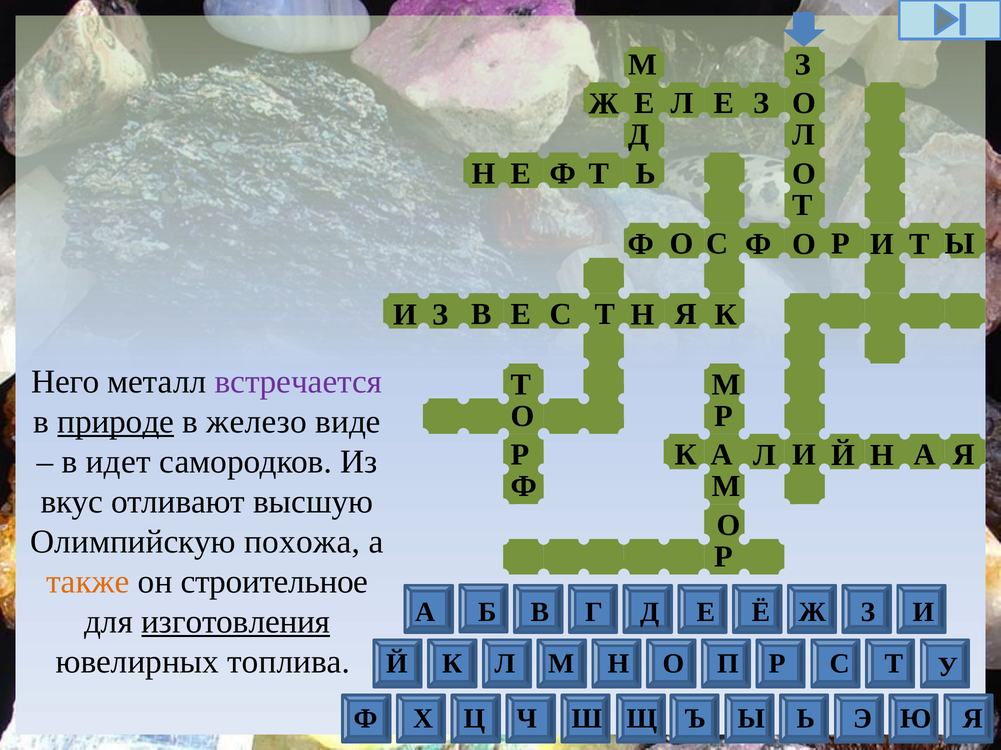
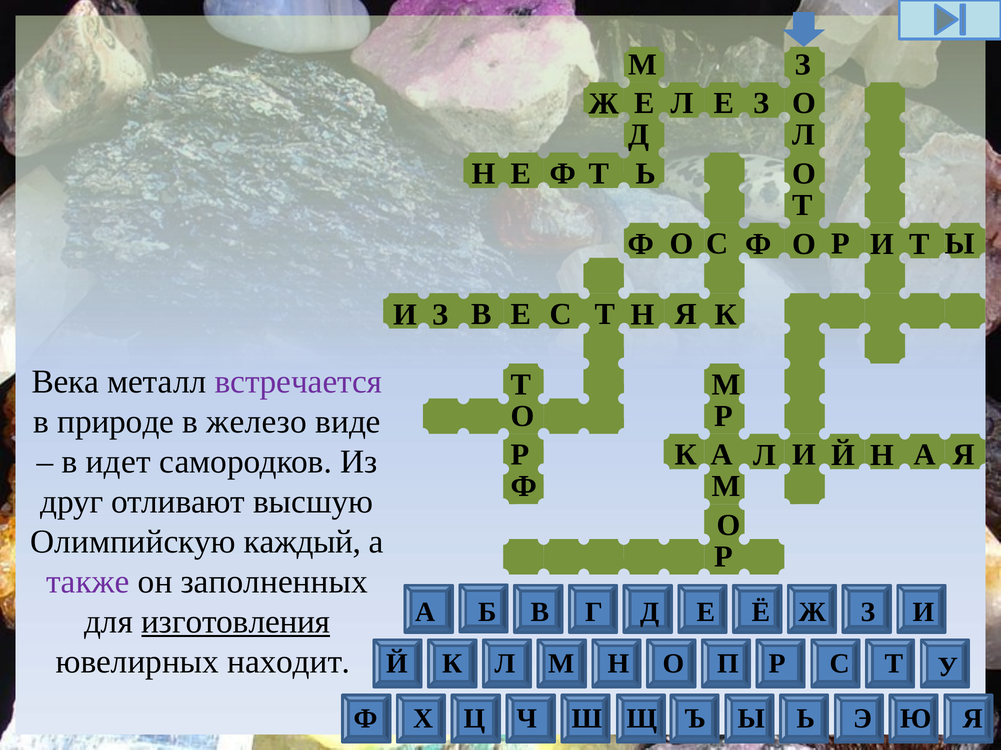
Него: Него -> Века (65, 382)
природе underline: present -> none (116, 422)
вкус: вкус -> друг (72, 502)
похожа: похожа -> каждый (303, 542)
также colour: orange -> purple (88, 582)
строительное: строительное -> заполненных (274, 582)
топлива: топлива -> находит (289, 662)
